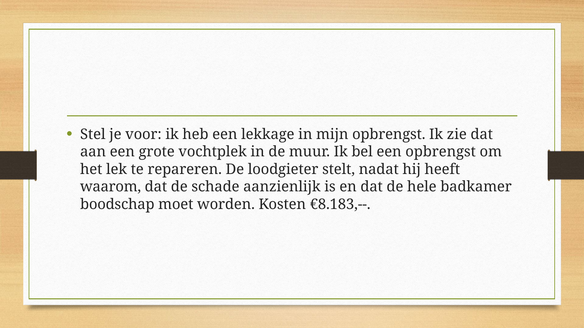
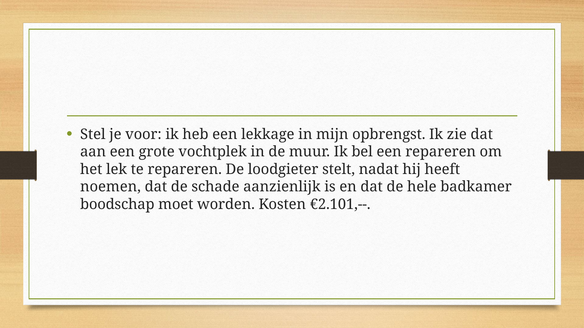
een opbrengst: opbrengst -> repareren (441, 152)
waarom: waarom -> noemen (111, 187)
€8.183,--: €8.183,-- -> €2.101,-- (340, 205)
